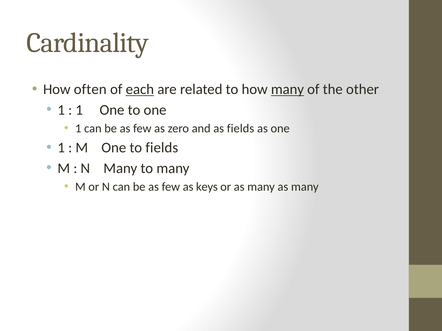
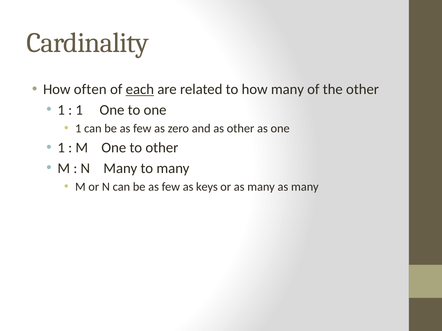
many underline: present -> none (287, 89)
as fields: fields -> other (241, 129)
to fields: fields -> other (162, 148)
